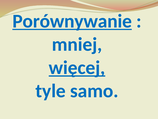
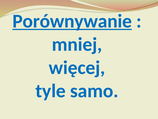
więcej underline: present -> none (77, 67)
